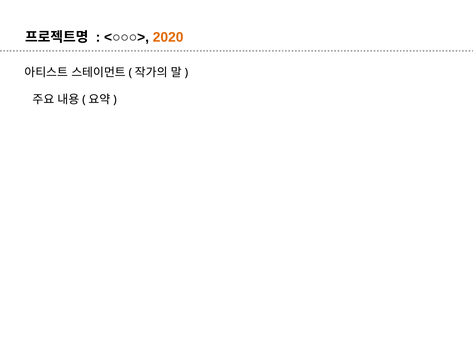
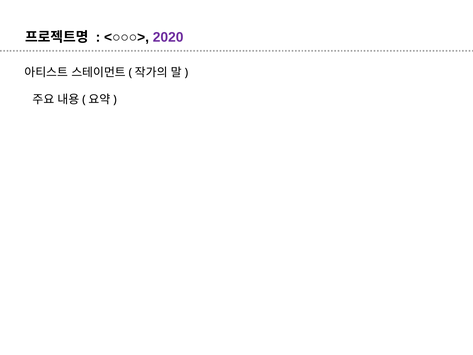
2020 colour: orange -> purple (168, 37)
